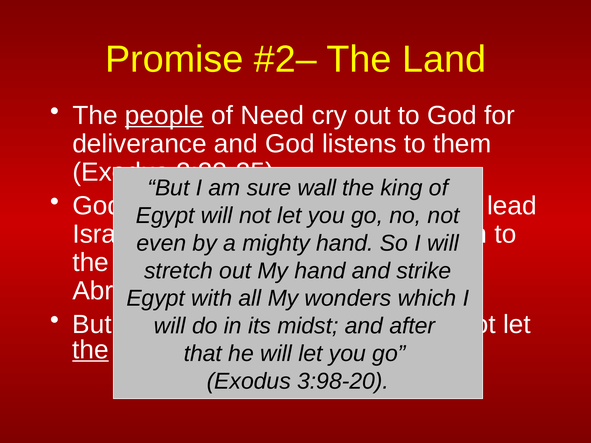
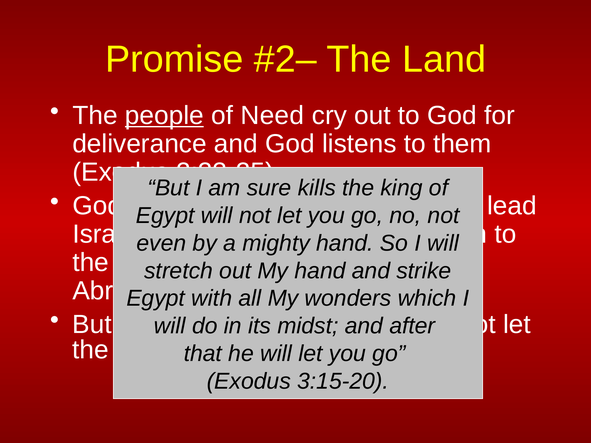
wall: wall -> kills (317, 188)
the underline: present -> none (91, 350)
3:98-20: 3:98-20 -> 3:15-20 (343, 381)
